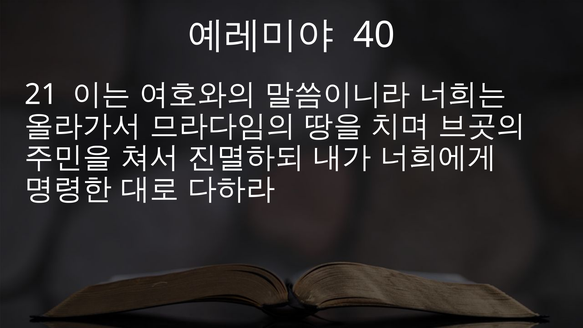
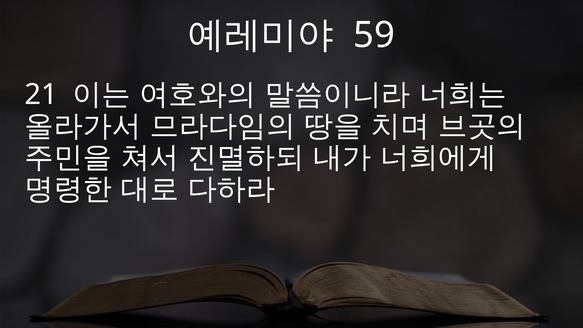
40: 40 -> 59 (374, 35)
